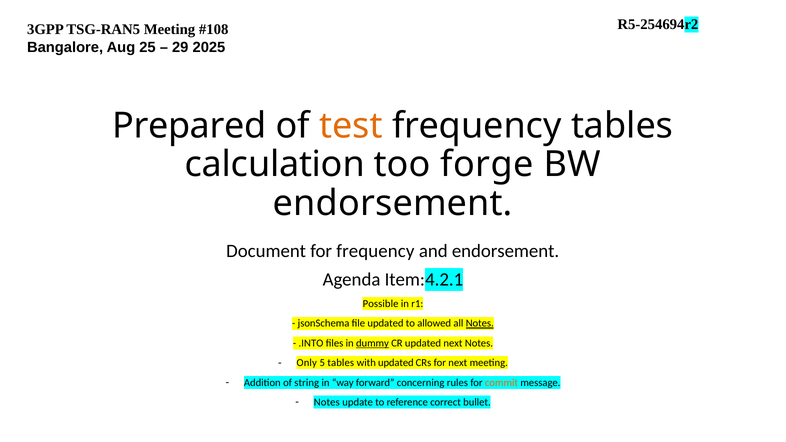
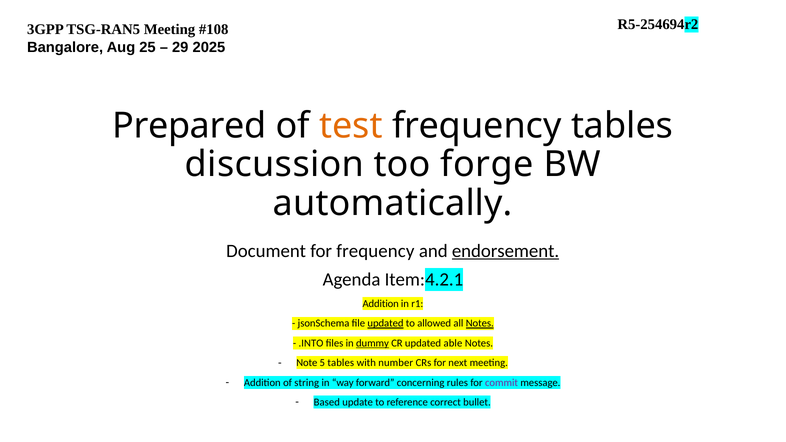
calculation: calculation -> discussion (275, 165)
endorsement: endorsement -> automatically (393, 204)
endorsement underline: none -> present (506, 251)
Possible: Possible -> Addition (381, 304)
updated underline: none -> present (385, 324)
updated next: next -> able (453, 343)
Only: Only -> Note (307, 363)
with updated: updated -> number (396, 363)
commit colour: orange -> purple (501, 383)
Notes: Notes -> Based (327, 402)
